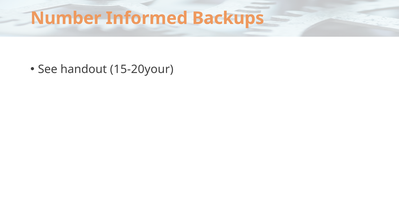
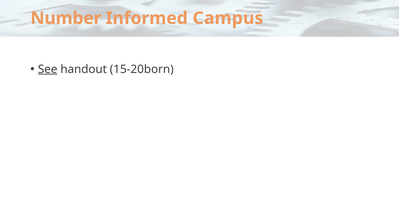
Backups: Backups -> Campus (228, 18)
See underline: none -> present (48, 69)
15-20your: 15-20your -> 15-20born (142, 69)
